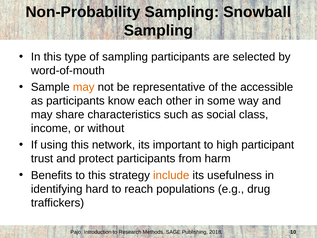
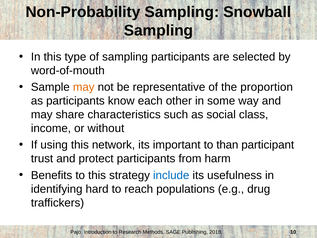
accessible: accessible -> proportion (267, 87)
high: high -> than (227, 145)
include colour: orange -> blue (171, 175)
